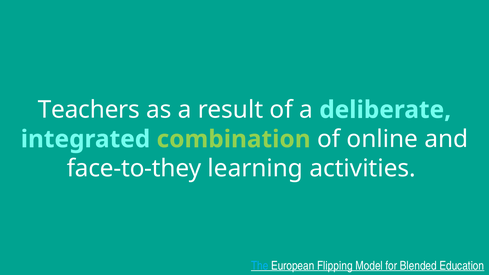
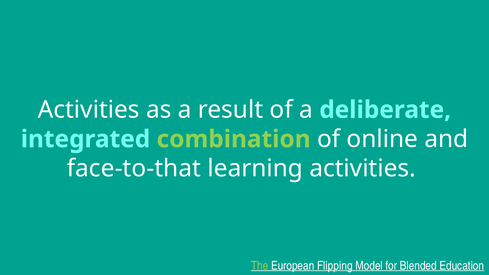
Teachers: Teachers -> Activities (89, 110)
face-to-they: face-to-they -> face-to-that (134, 169)
The colour: light blue -> light green (260, 266)
